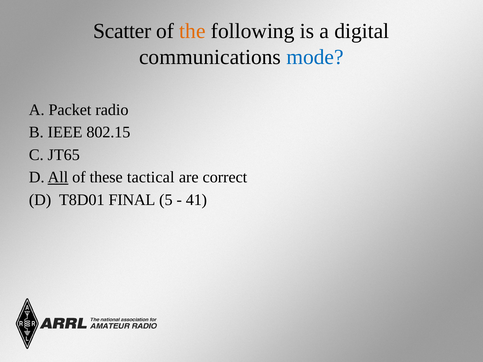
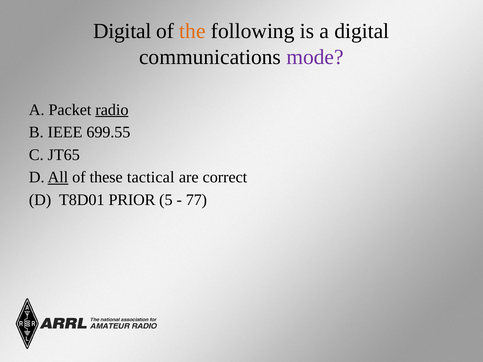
Scatter: Scatter -> Digital (122, 31)
mode colour: blue -> purple (315, 57)
radio underline: none -> present (112, 110)
802.15: 802.15 -> 699.55 (108, 132)
FINAL: FINAL -> PRIOR (132, 200)
41: 41 -> 77 (196, 200)
